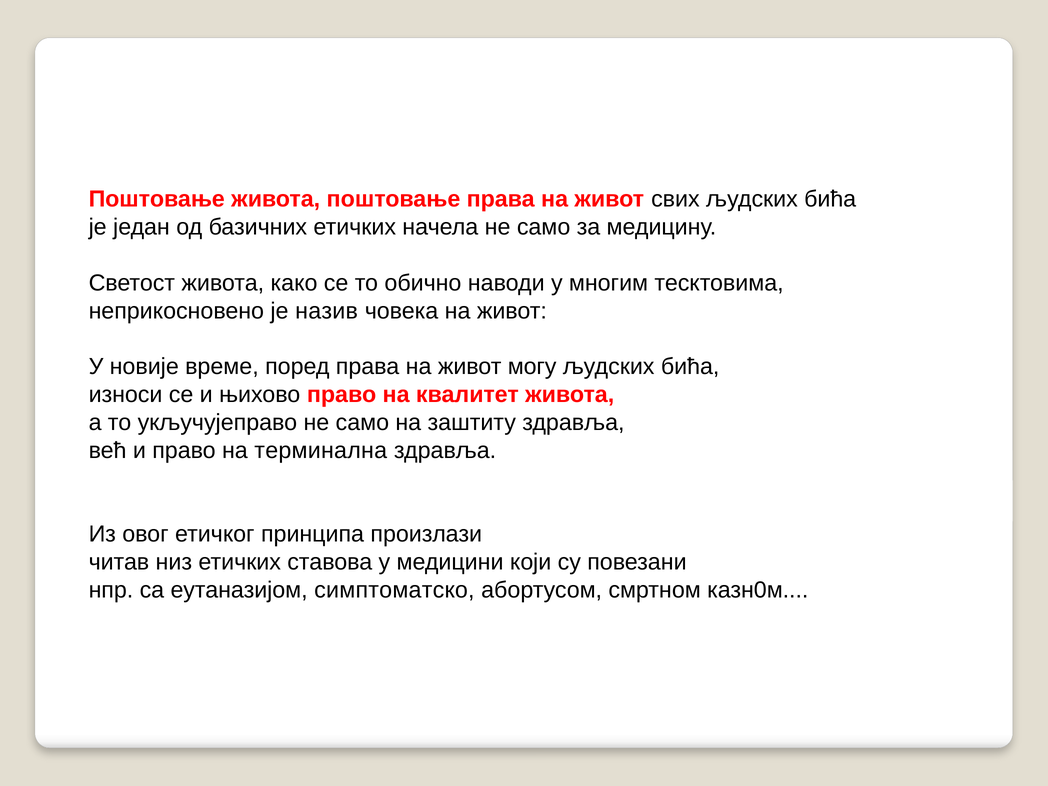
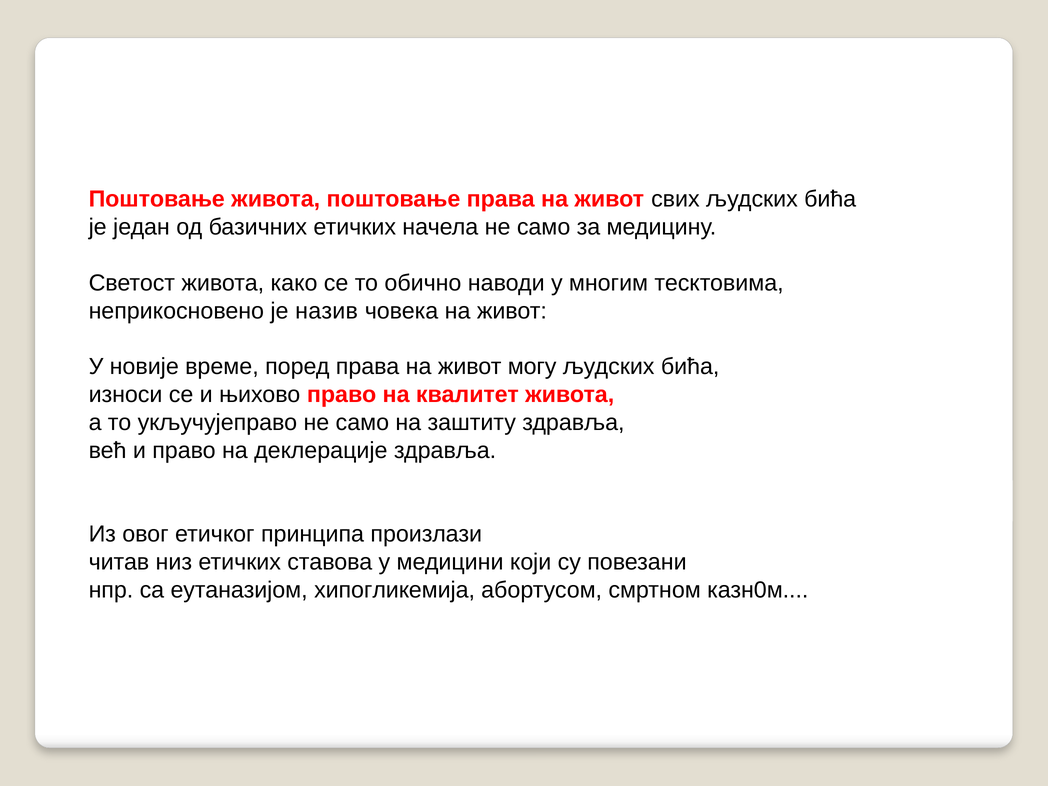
терминална: терминална -> деклерације (321, 451)
симптоматско: симптоматско -> хипогликемија (395, 590)
